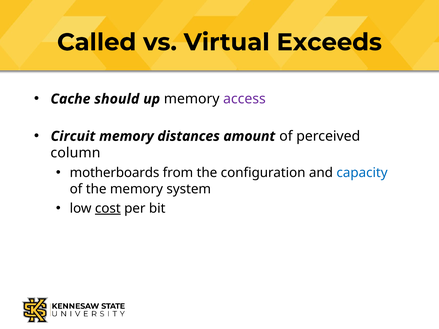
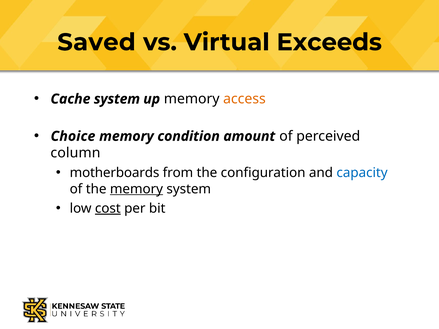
Called: Called -> Saved (97, 42)
Cache should: should -> system (117, 99)
access colour: purple -> orange (244, 99)
Circuit: Circuit -> Choice (73, 136)
distances: distances -> condition (189, 136)
memory underline: none -> present (136, 189)
